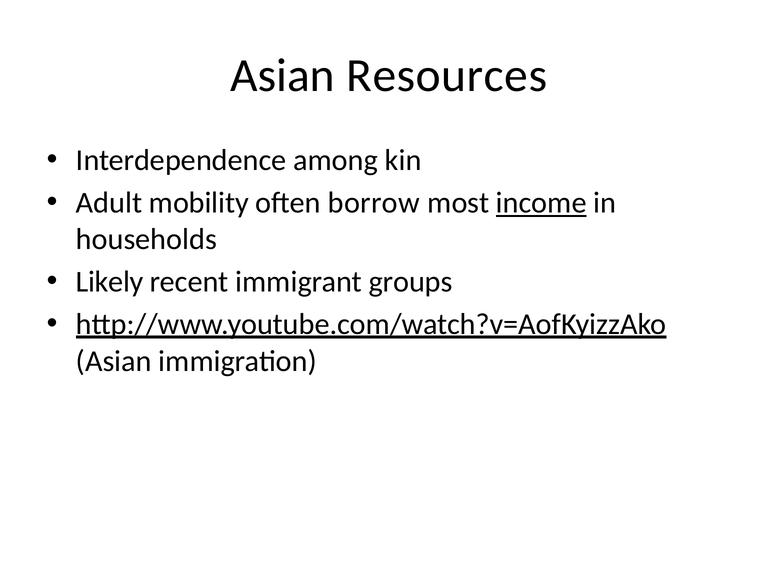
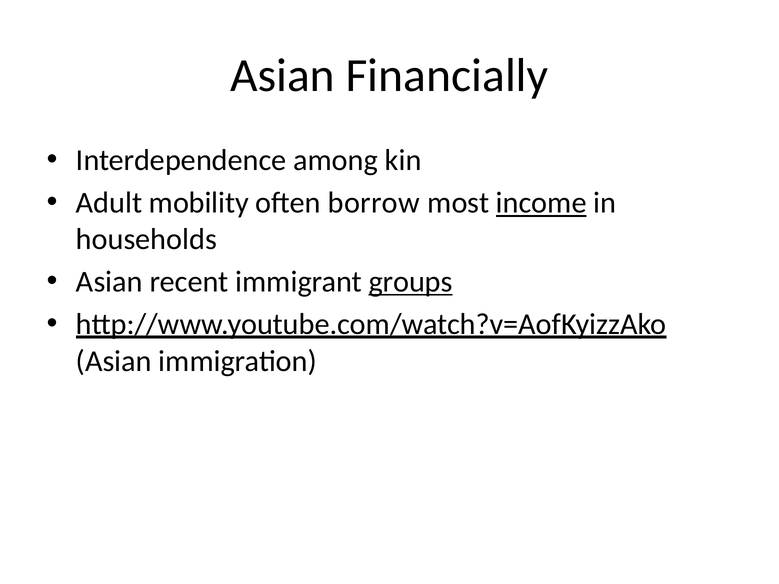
Resources: Resources -> Financially (447, 75)
Likely: Likely -> Asian (109, 282)
groups underline: none -> present (411, 282)
